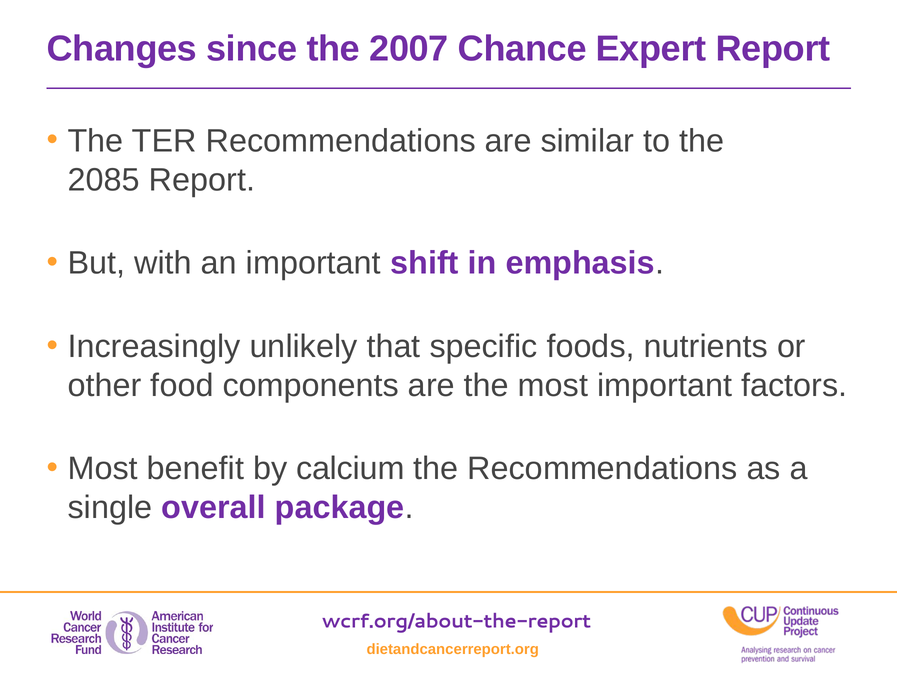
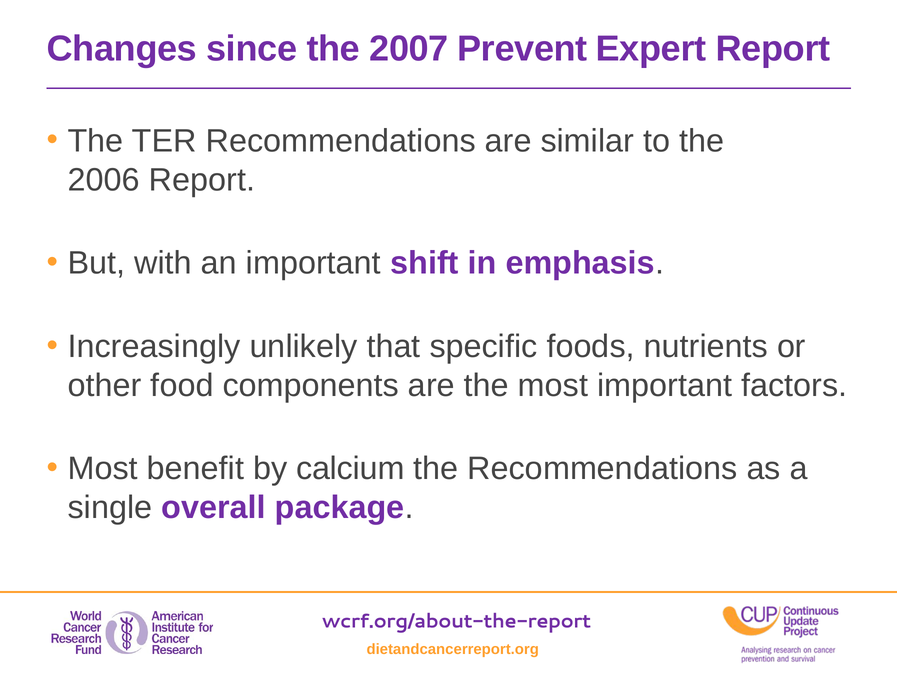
Chance: Chance -> Prevent (522, 49)
2085: 2085 -> 2006 (104, 180)
